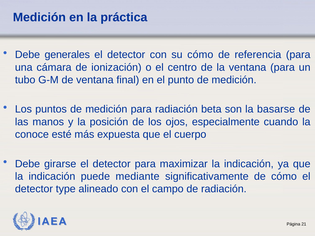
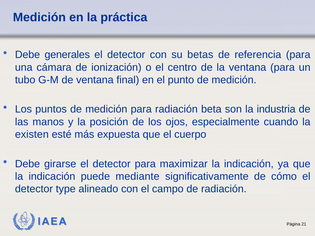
su cómo: cómo -> betas (200, 55)
basarse: basarse -> industria (276, 109)
conoce: conoce -> existen (32, 135)
